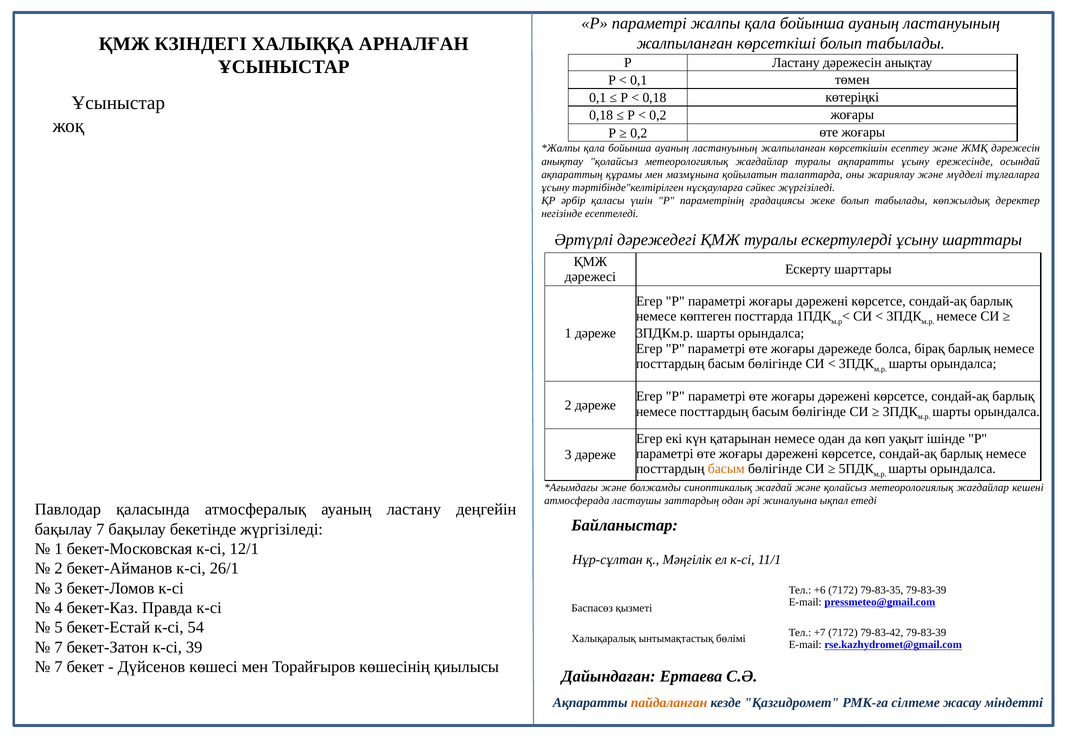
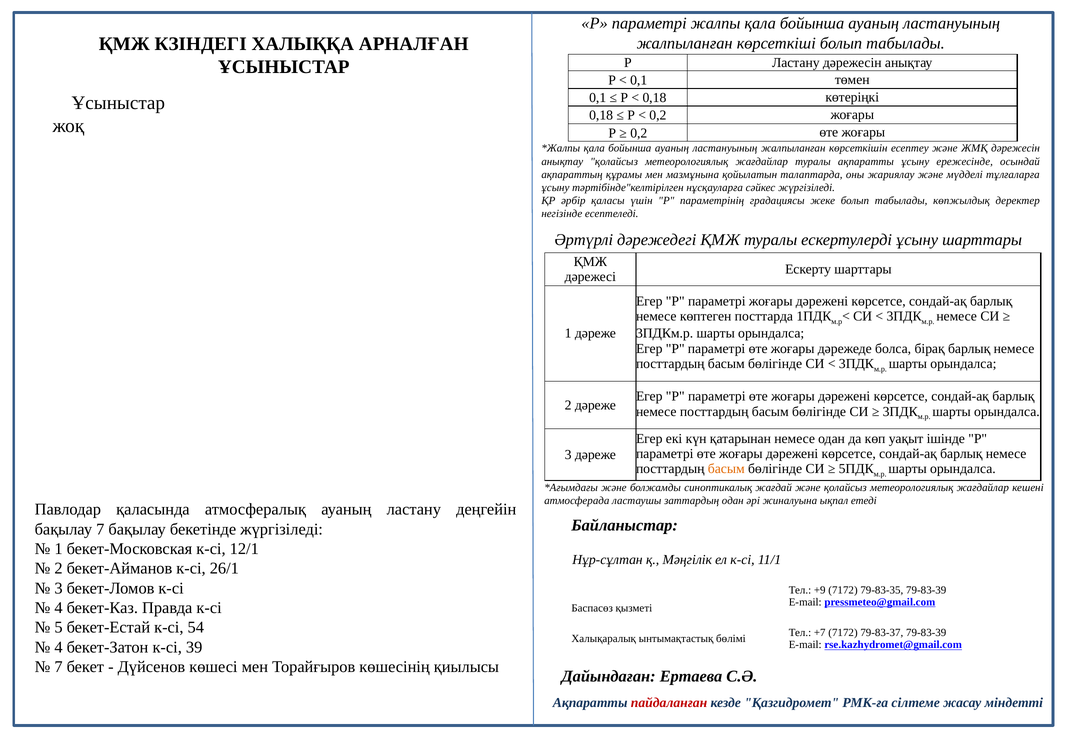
+6: +6 -> +9 (820, 591)
79-83-42: 79-83-42 -> 79-83-37 (882, 633)
7: 7 -> 4 (59, 648)
пайдаланған colour: orange -> red (669, 703)
